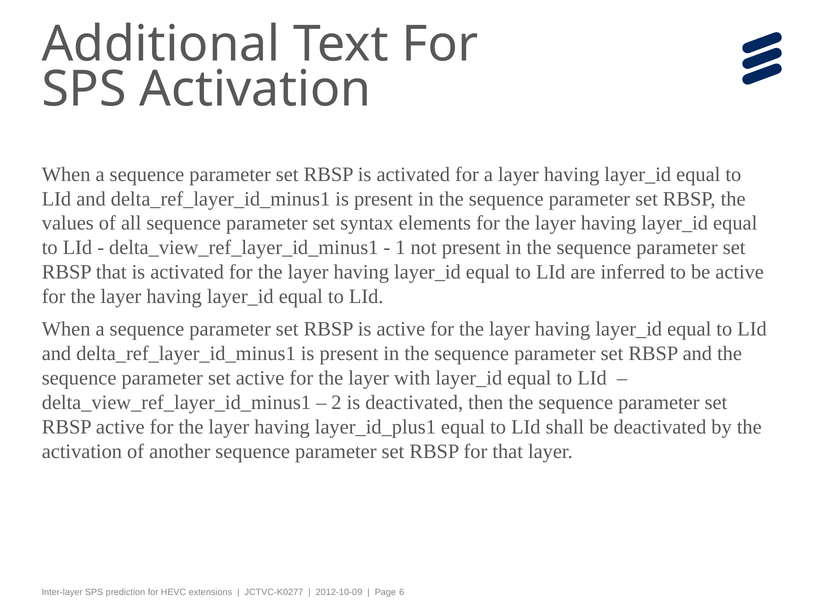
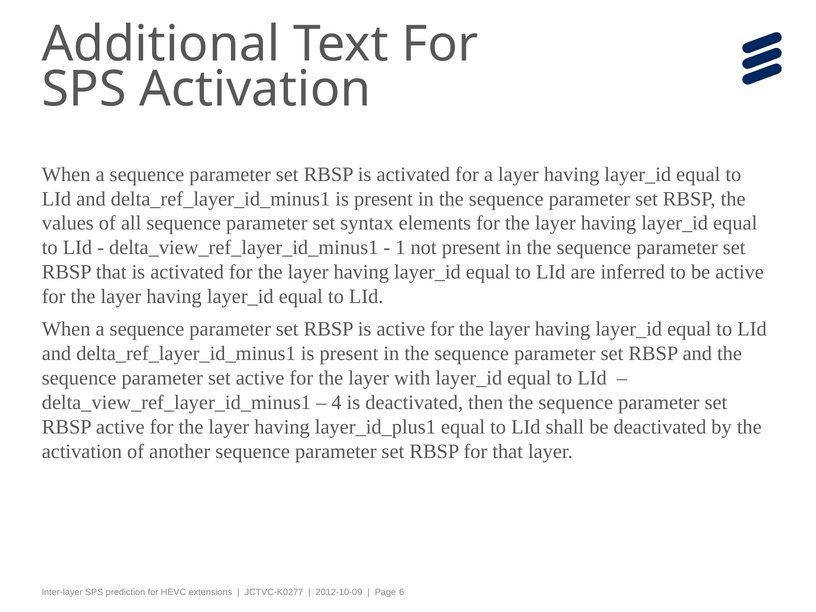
2: 2 -> 4 (336, 402)
